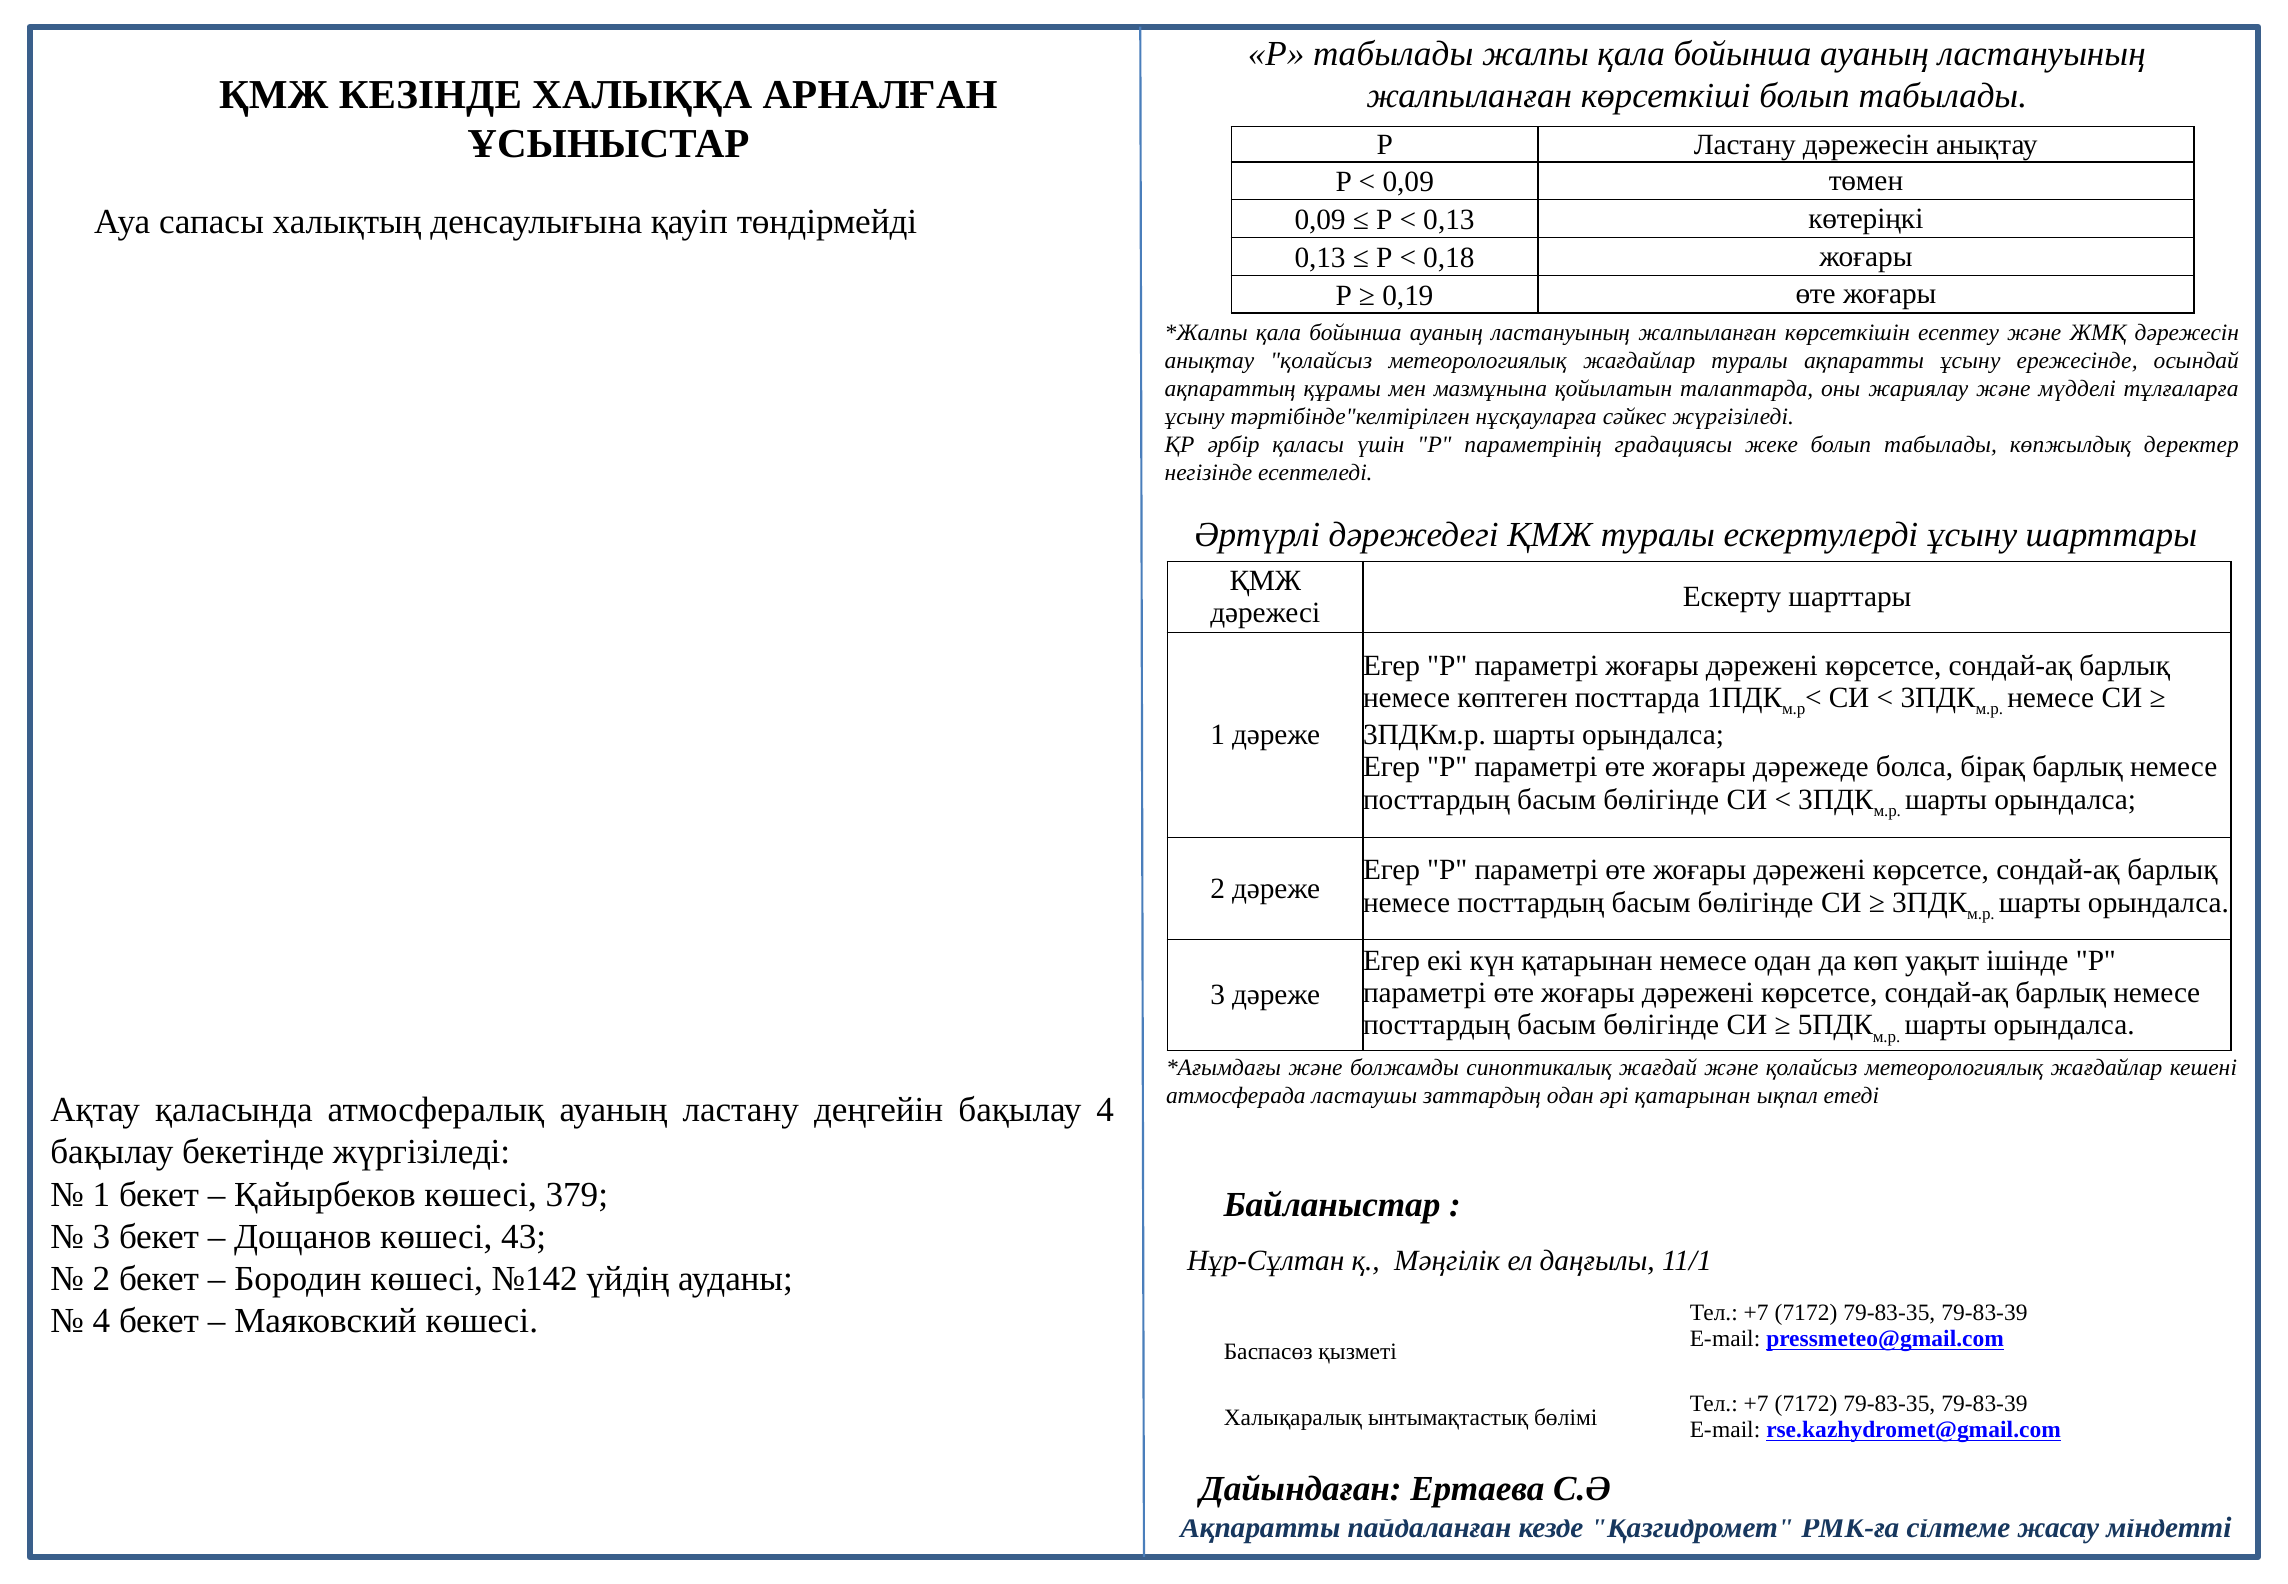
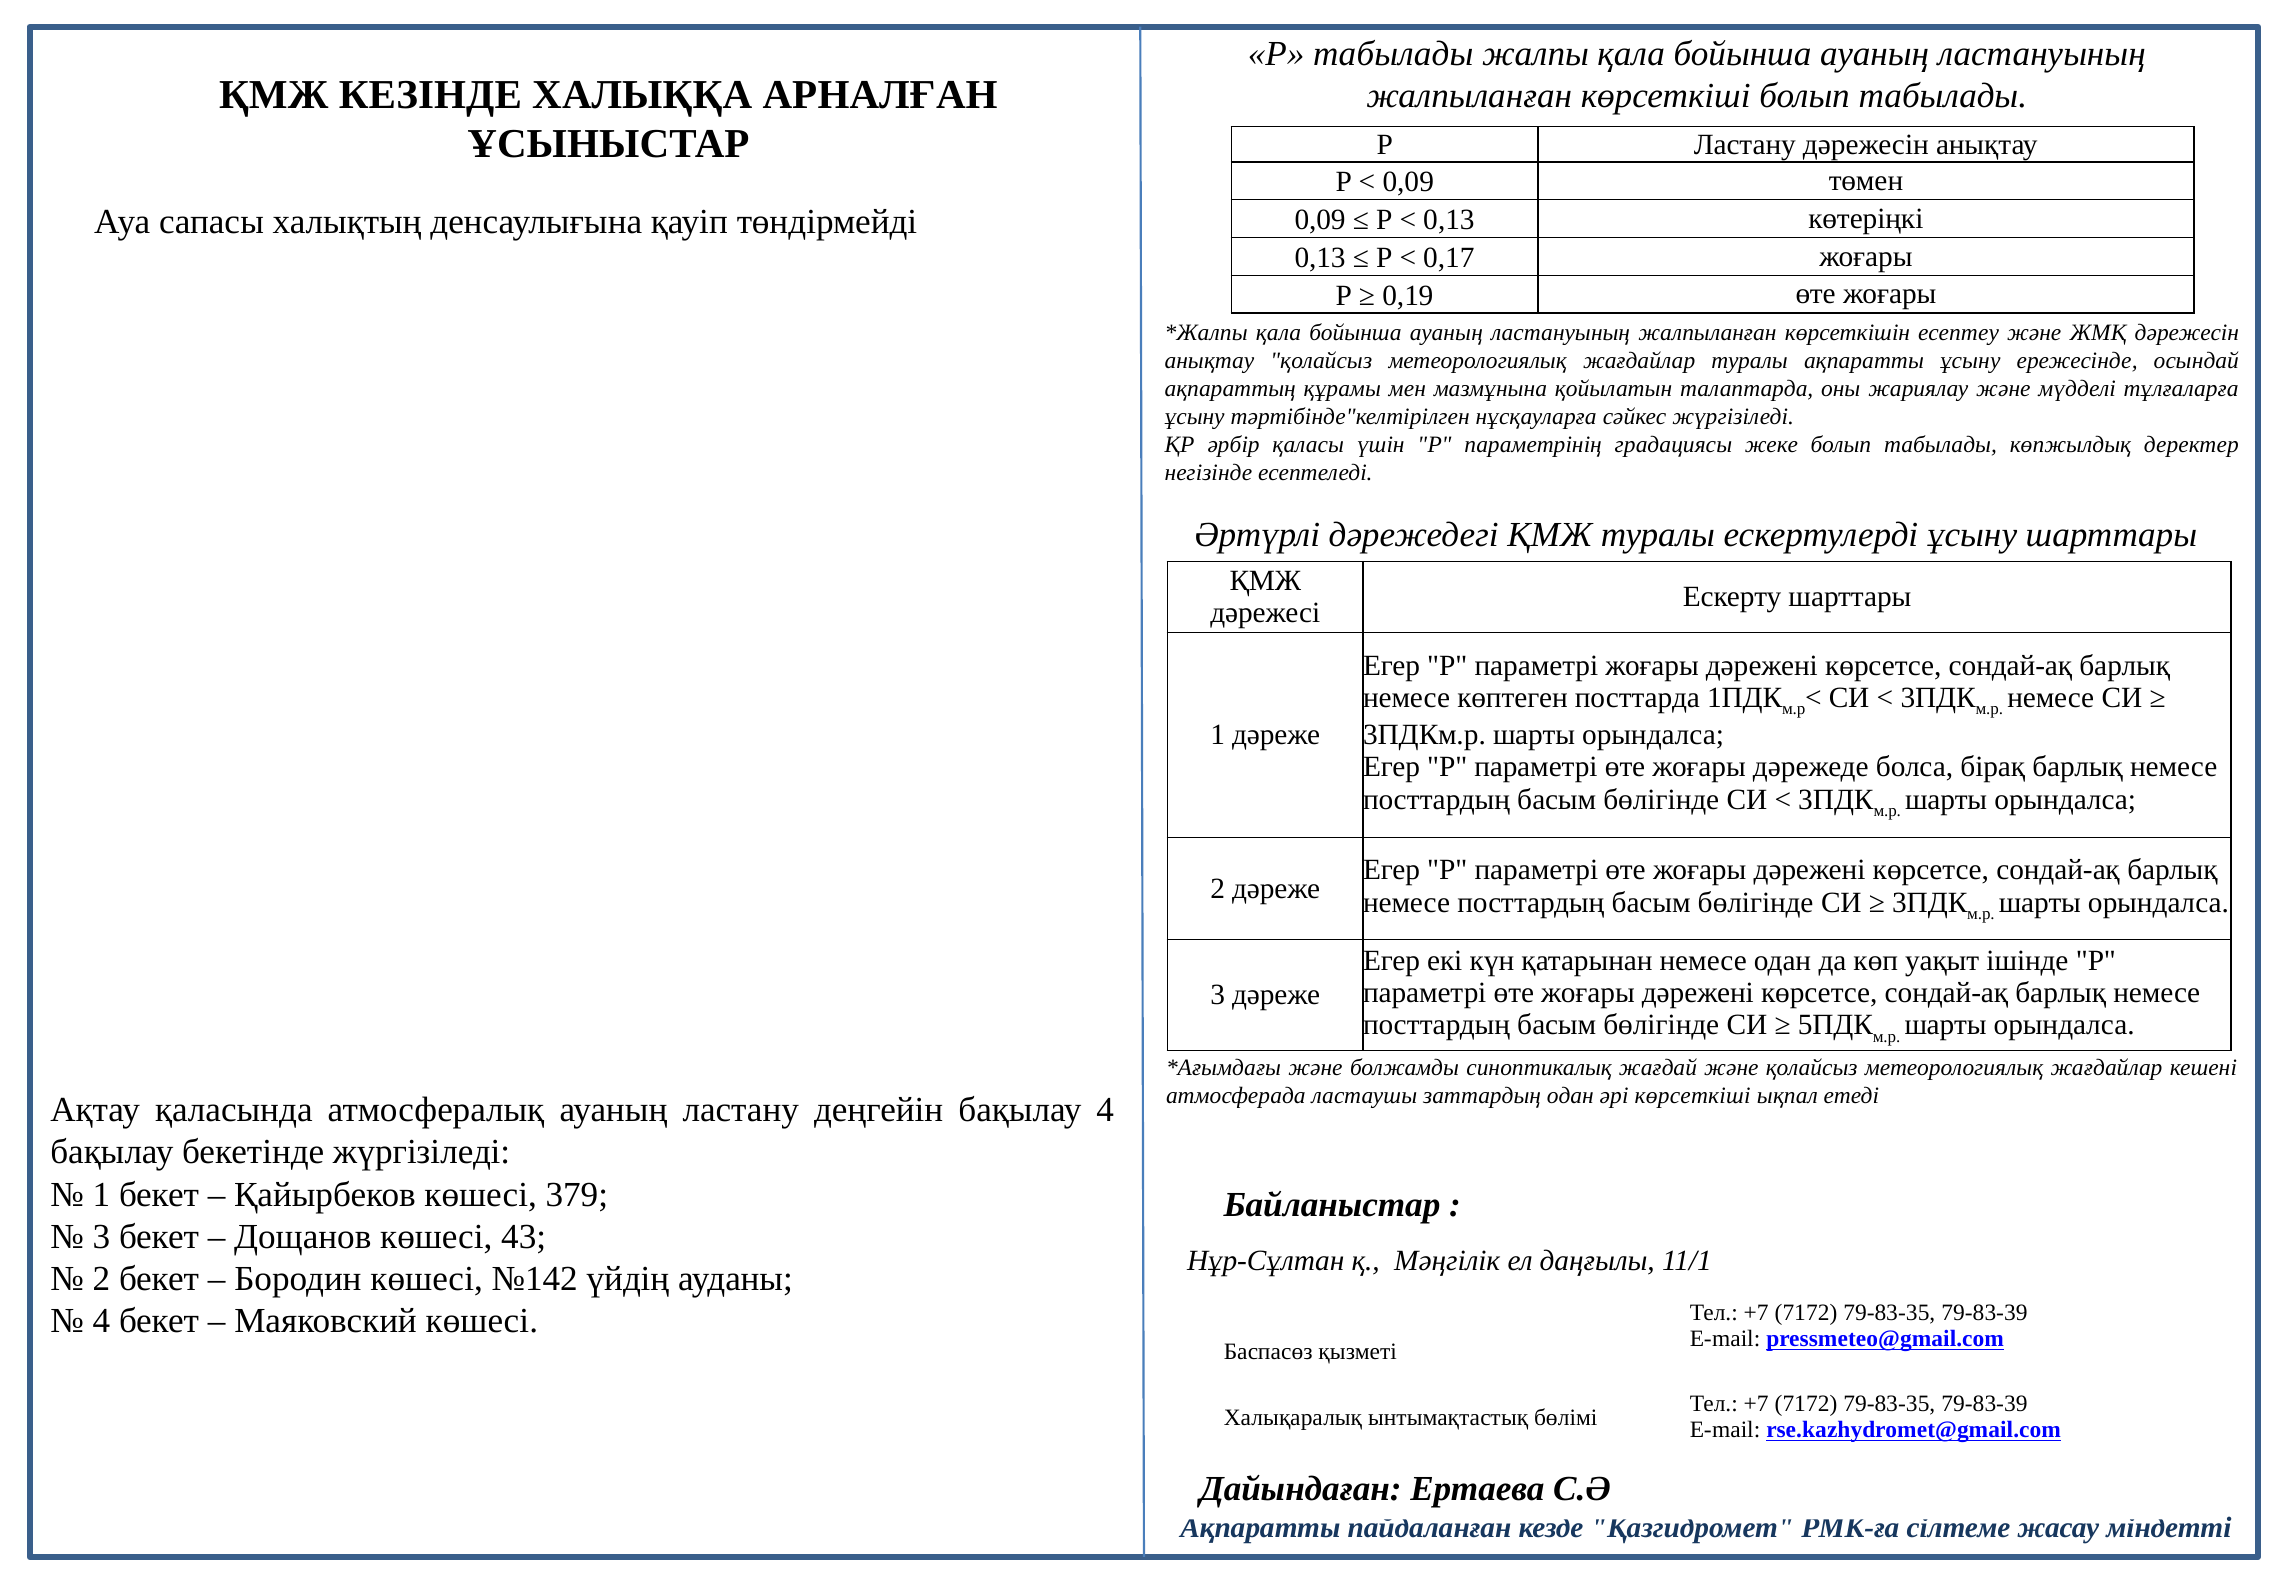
0,18: 0,18 -> 0,17 (1449, 258)
әрі қатарынан: қатарынан -> көрсеткіші (1693, 1096)
